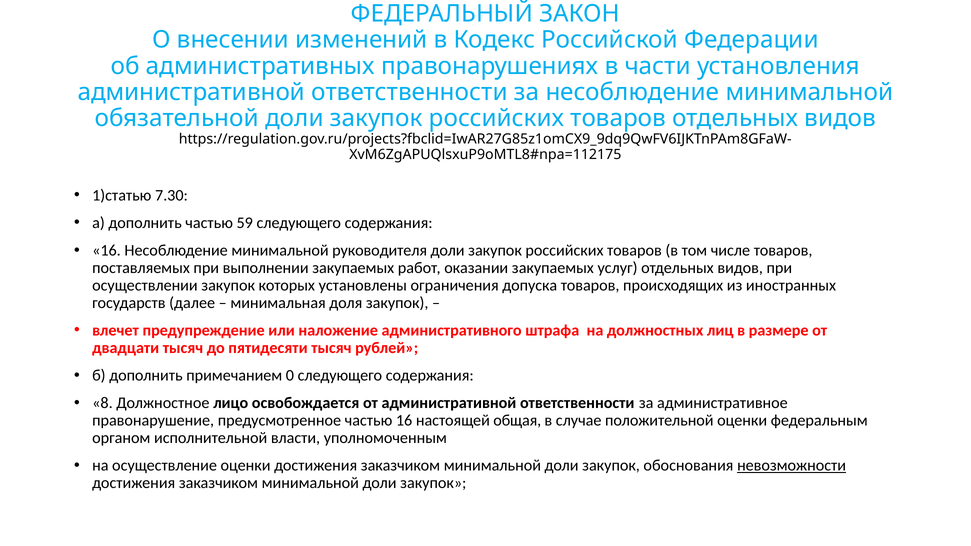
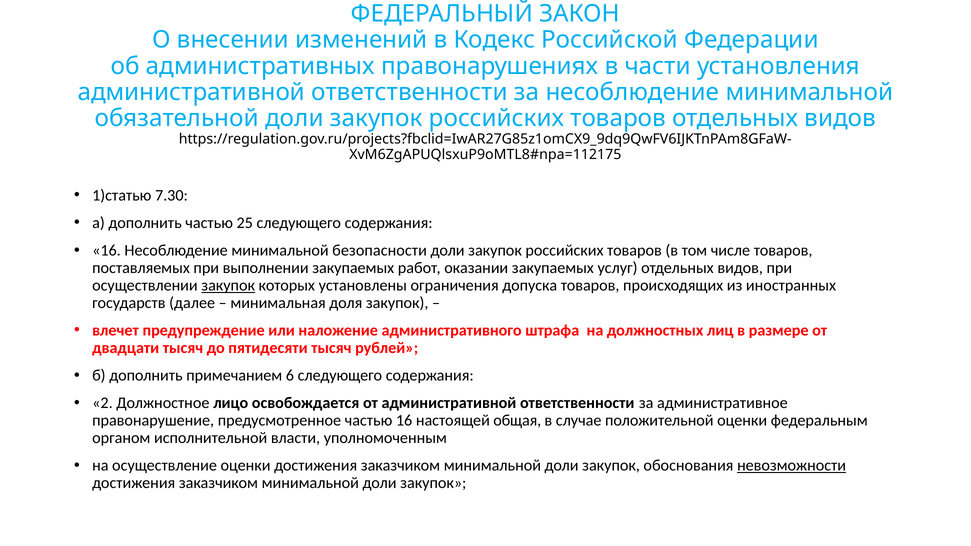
59: 59 -> 25 (245, 223)
руководителя: руководителя -> безопасности (380, 250)
закупок underline: none -> present (228, 285)
0: 0 -> 6 (290, 376)
8: 8 -> 2 (102, 403)
